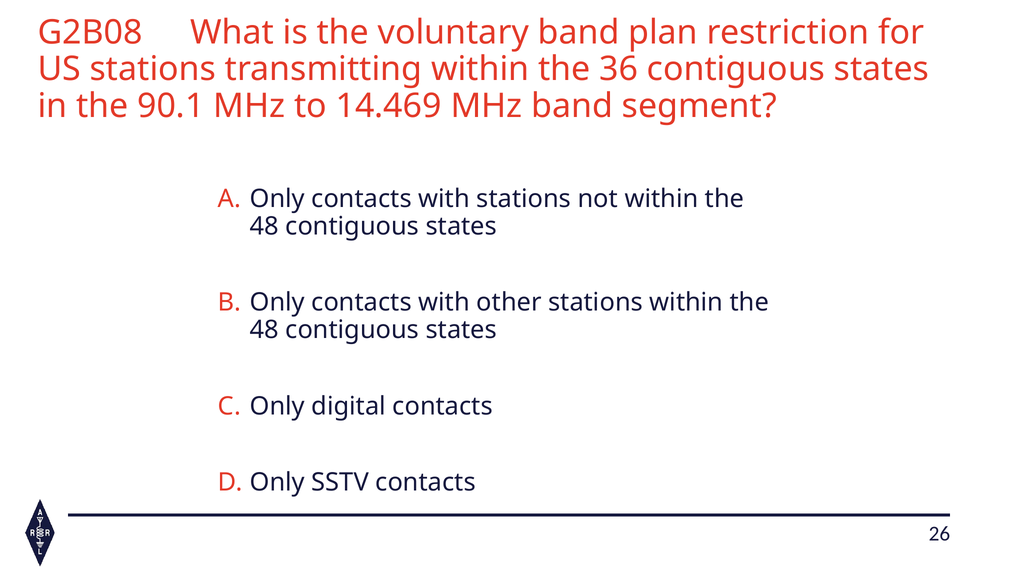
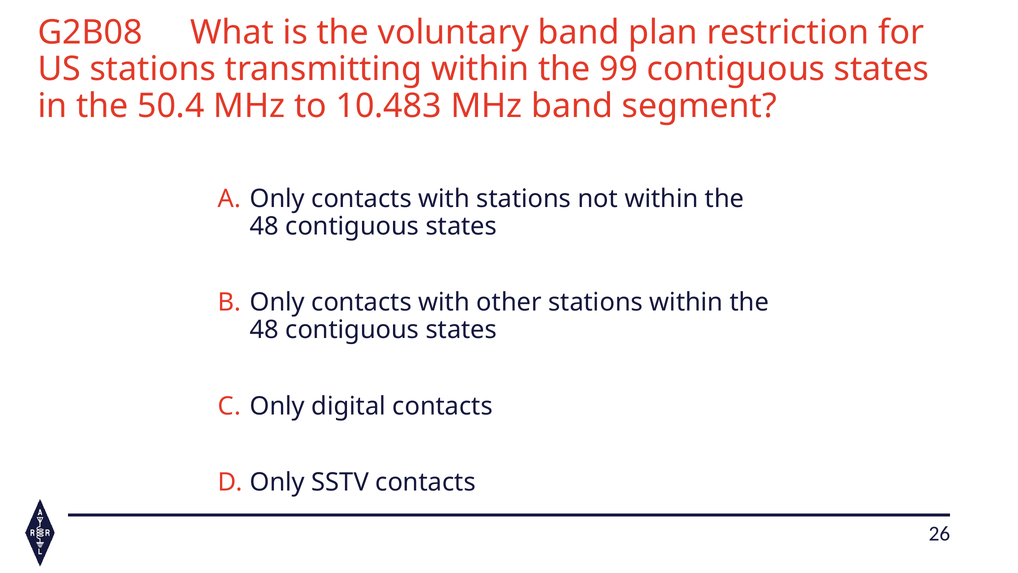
36: 36 -> 99 (619, 69)
90.1: 90.1 -> 50.4 (171, 106)
14.469: 14.469 -> 10.483 (389, 106)
